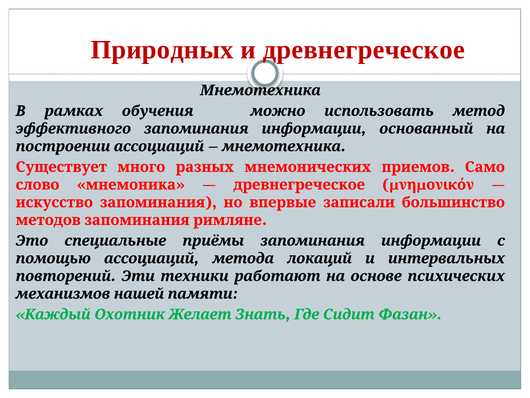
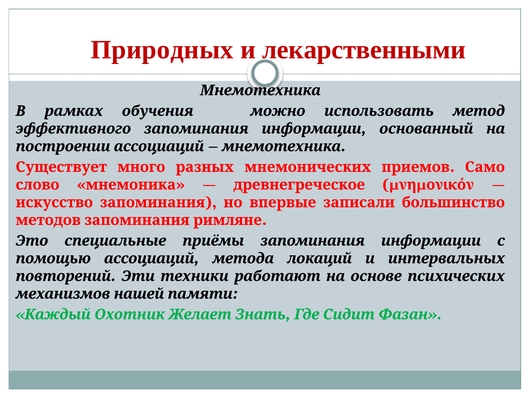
и древнегреческое: древнегреческое -> лекарственными (364, 50)
